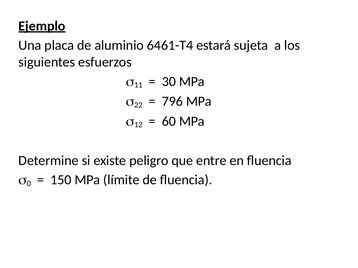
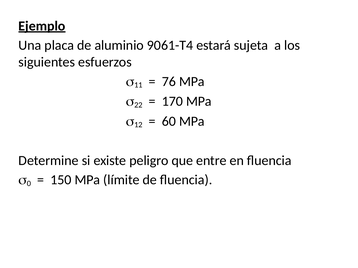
6461-T4: 6461-T4 -> 9061-T4 (170, 45)
30: 30 -> 76 (169, 82)
796: 796 -> 170 (172, 102)
